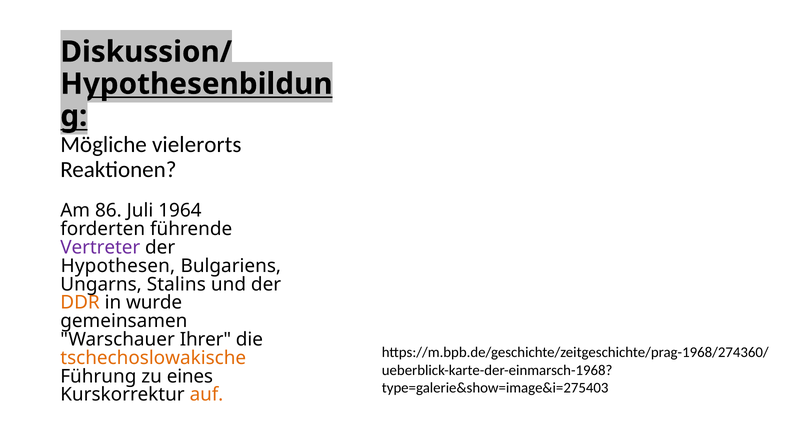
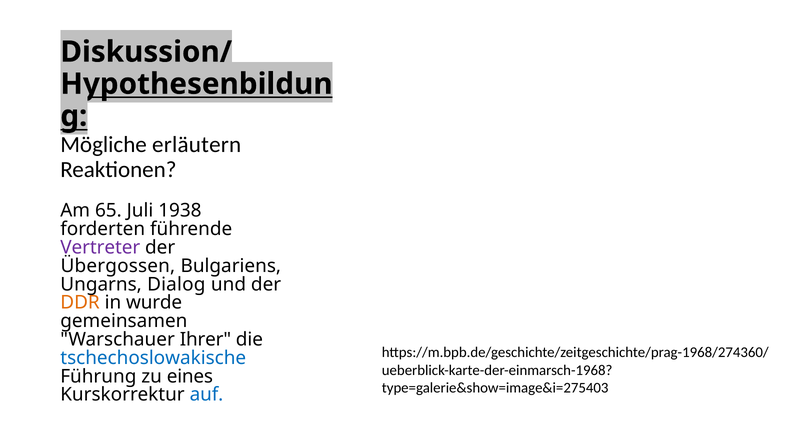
vielerorts: vielerorts -> erläutern (197, 145)
86: 86 -> 65 (108, 211)
1964: 1964 -> 1938 (180, 211)
Hypothesen: Hypothesen -> Übergossen (118, 266)
Stalins: Stalins -> Dialog (176, 284)
tschechoslowakische colour: orange -> blue (153, 358)
auf colour: orange -> blue (206, 395)
